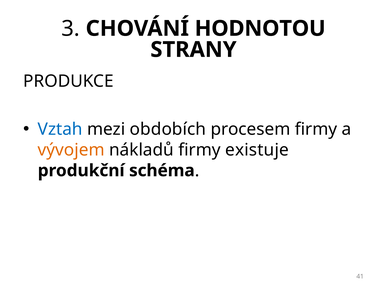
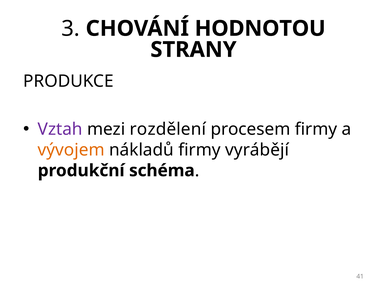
Vztah colour: blue -> purple (60, 129)
obdobích: obdobích -> rozdělení (168, 129)
existuje: existuje -> vyrábějí (257, 150)
